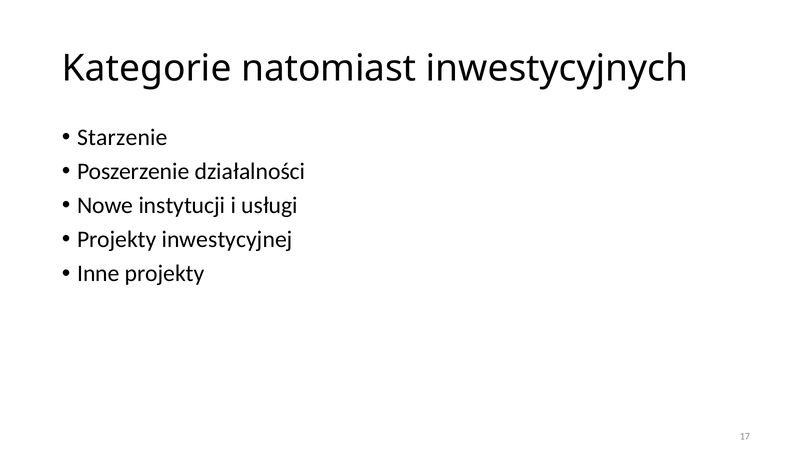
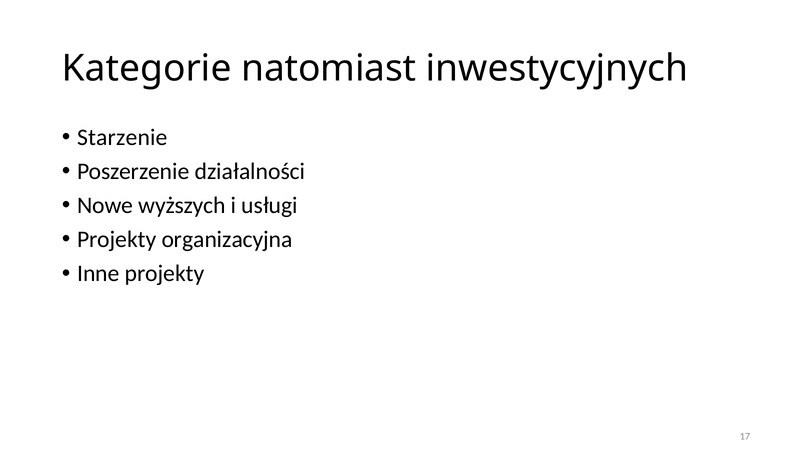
instytucji: instytucji -> wyższych (182, 205)
inwestycyjnej: inwestycyjnej -> organizacyjna (227, 239)
